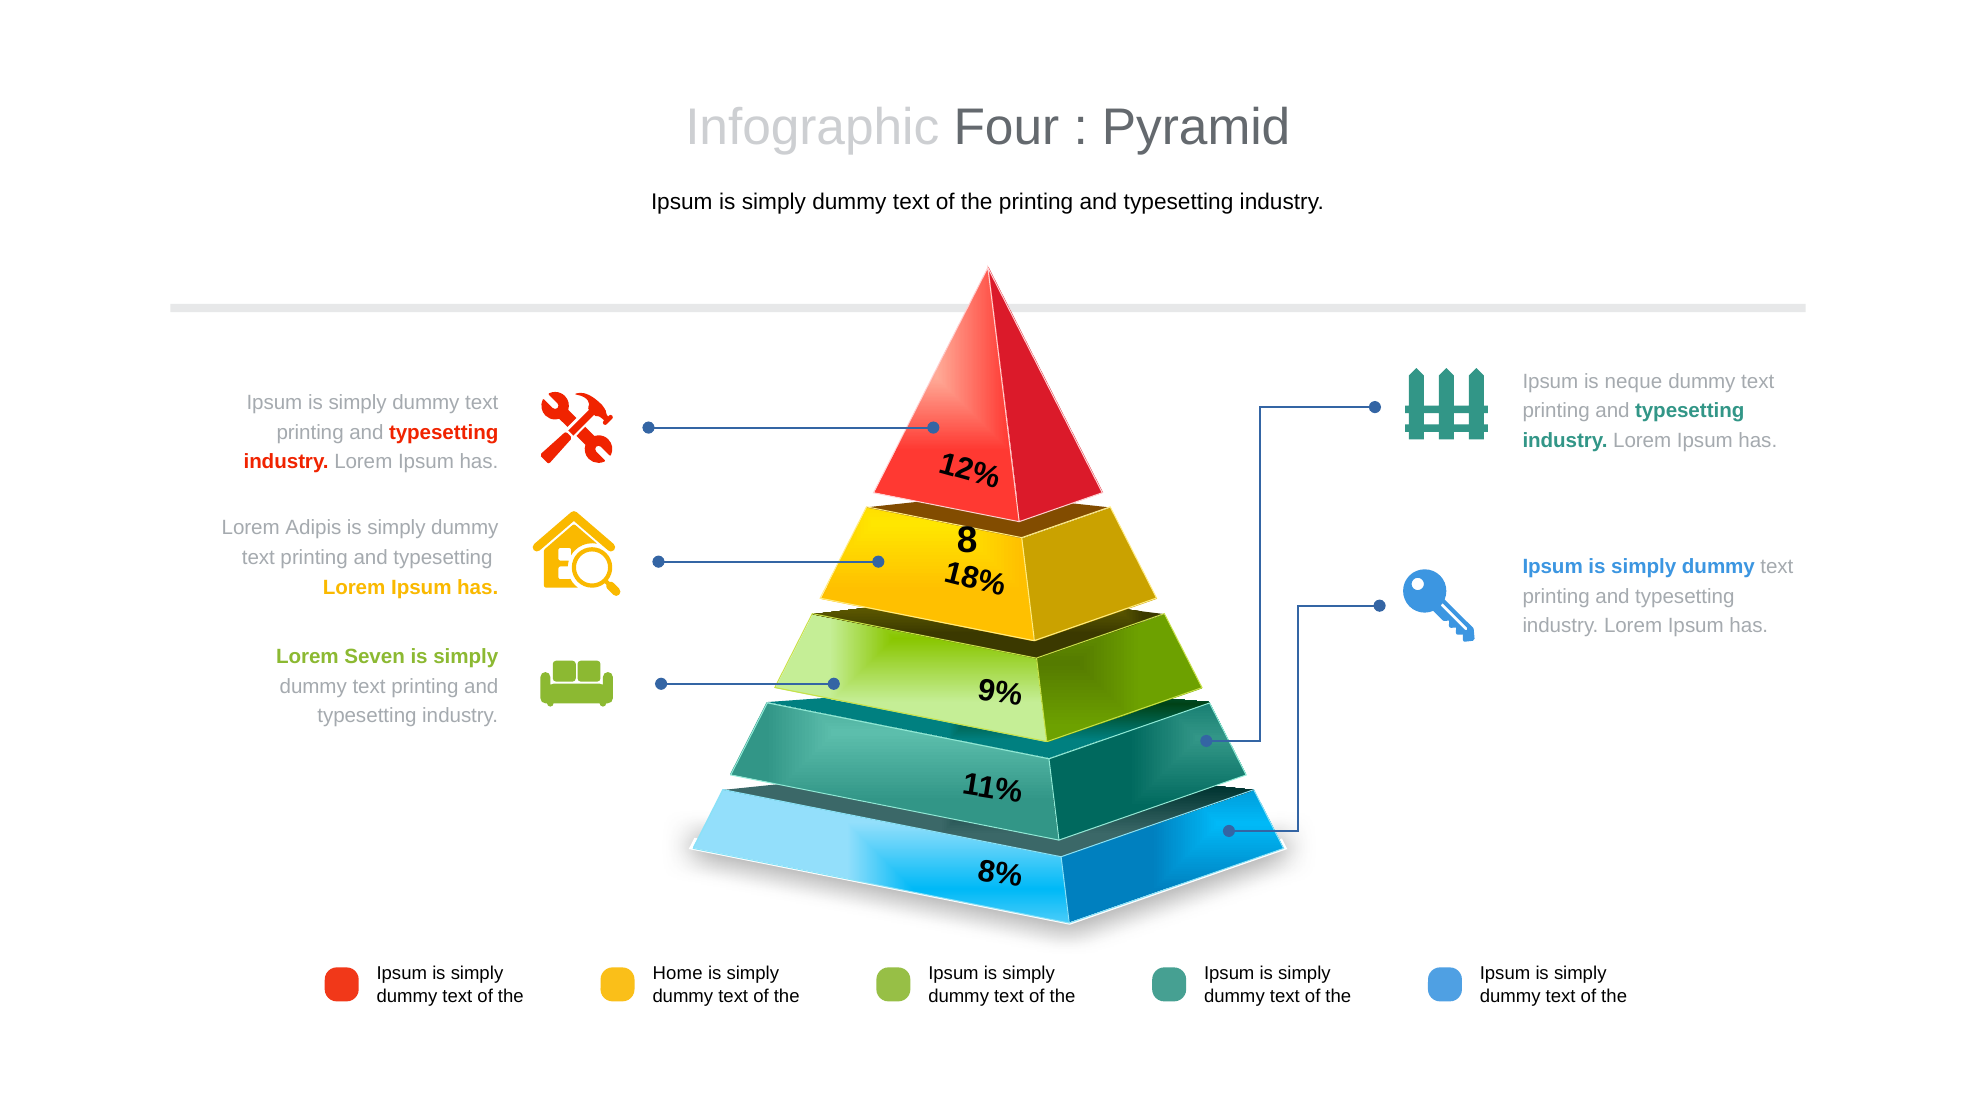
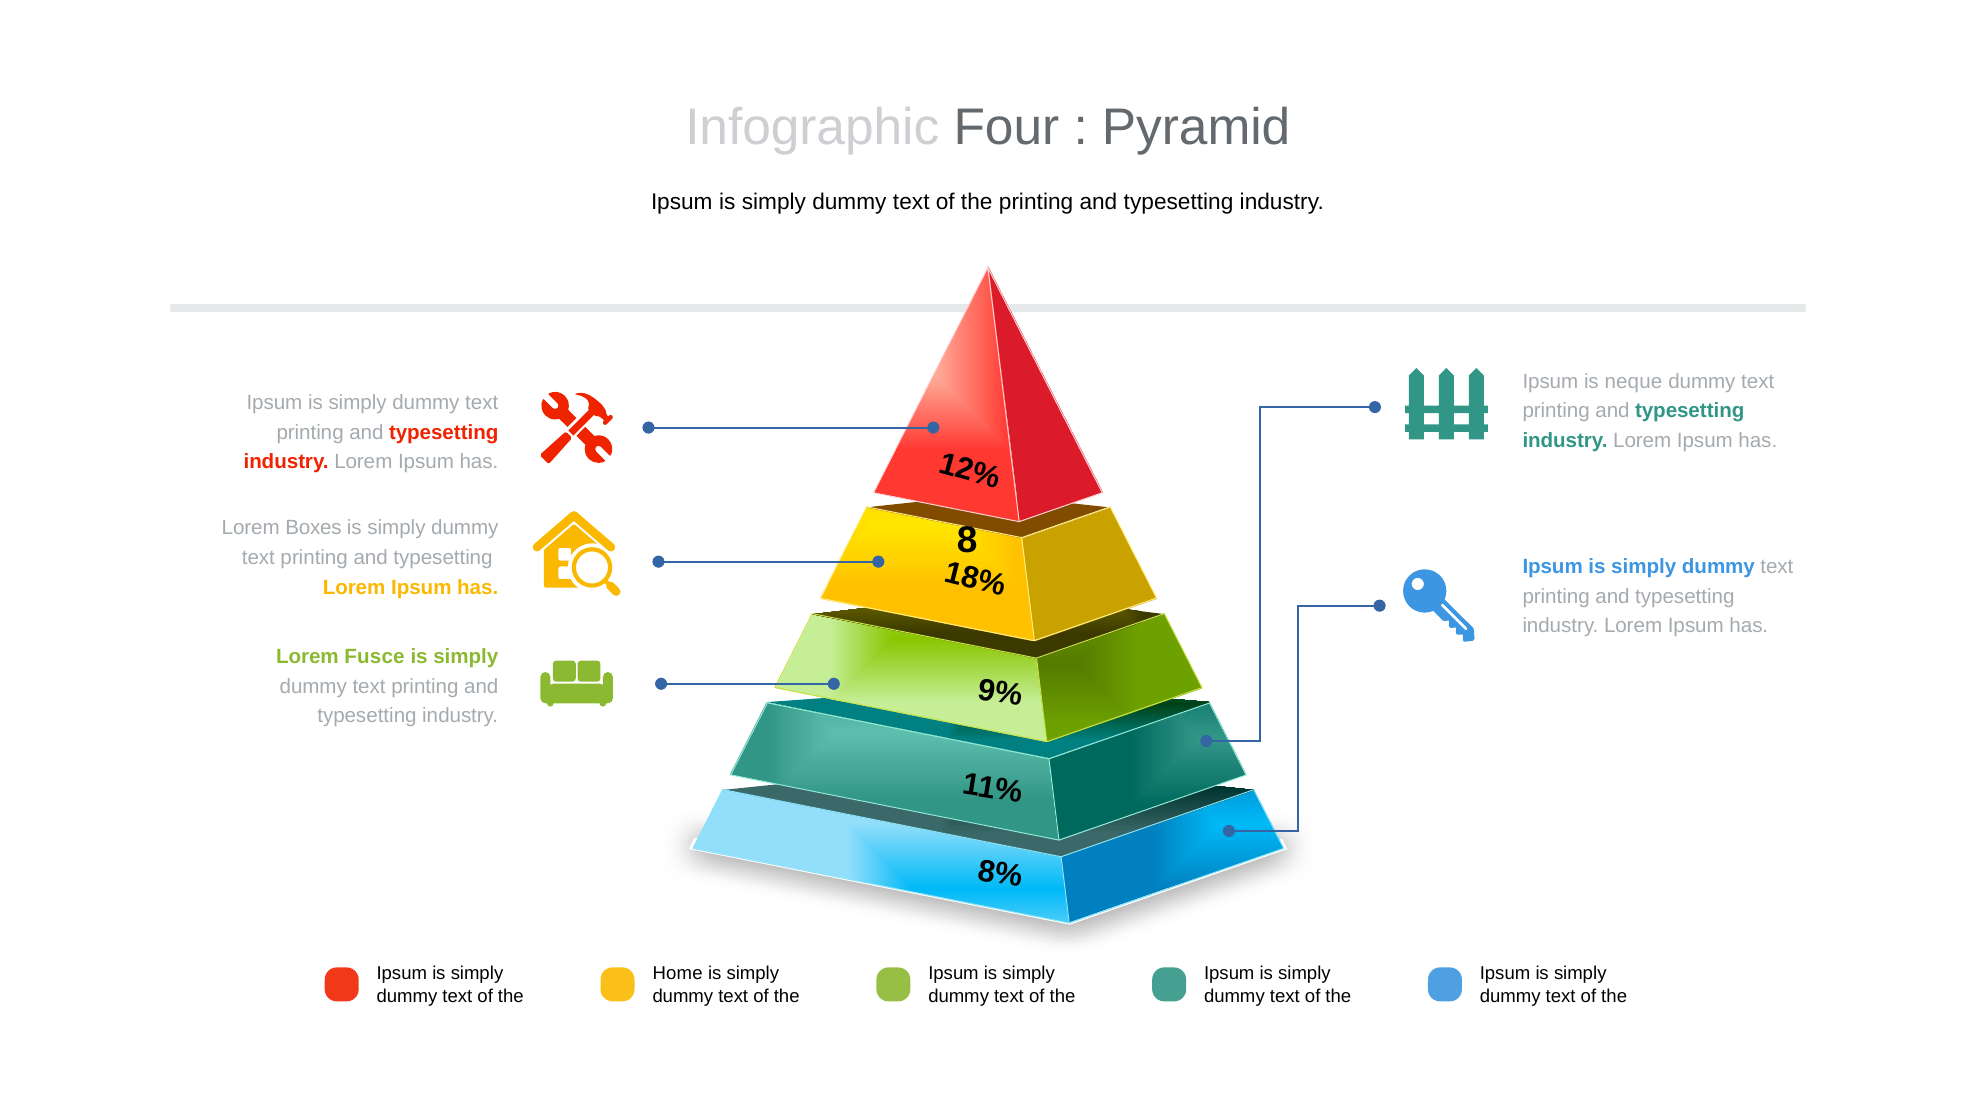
Adipis: Adipis -> Boxes (313, 528)
Seven: Seven -> Fusce (375, 657)
